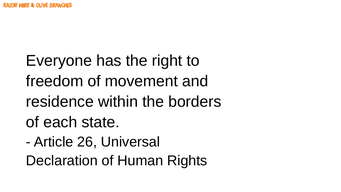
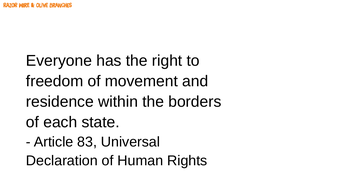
26: 26 -> 83 (87, 142)
